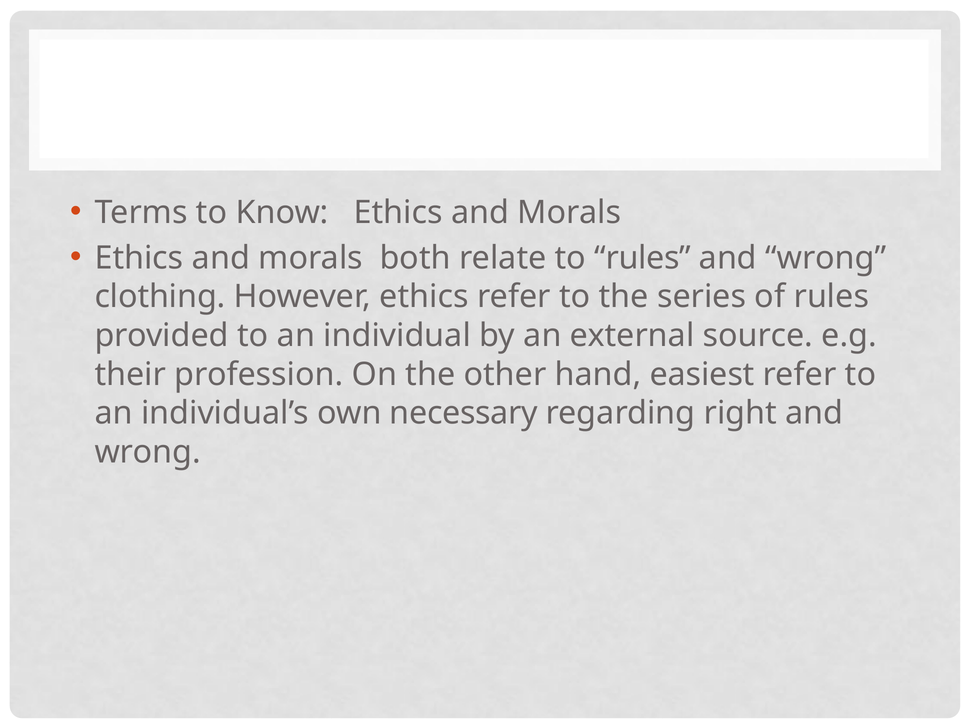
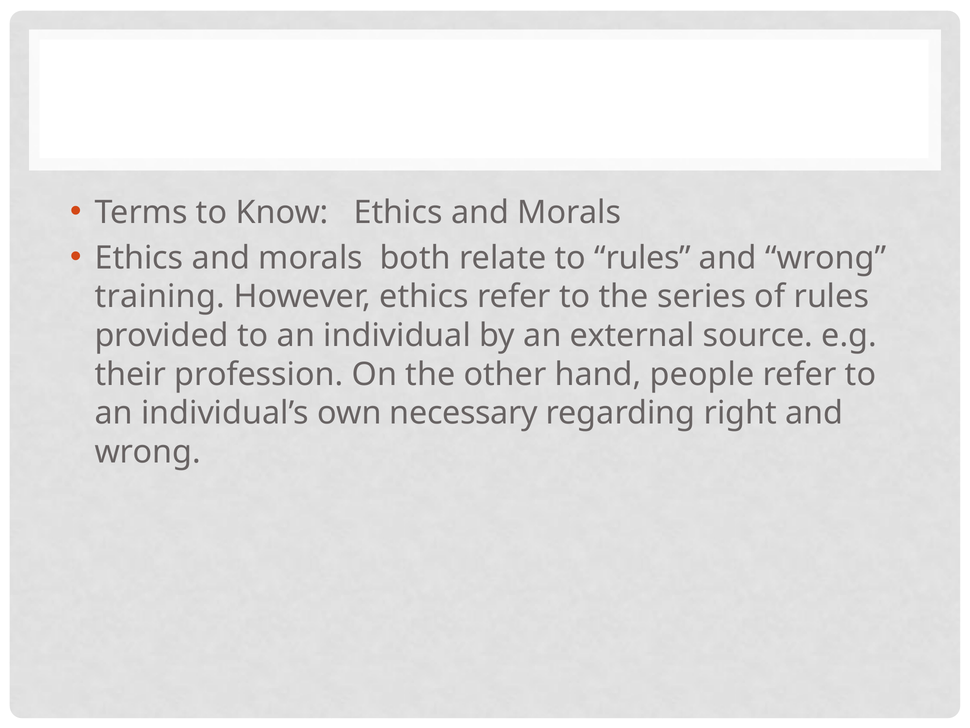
clothing: clothing -> training (160, 296)
easiest: easiest -> people (702, 374)
